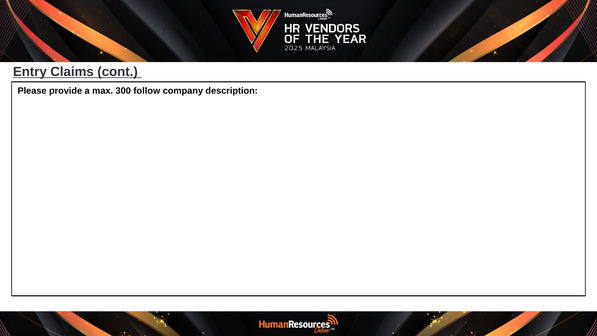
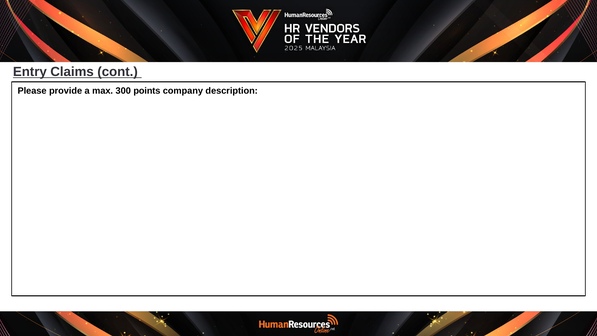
follow: follow -> points (147, 91)
